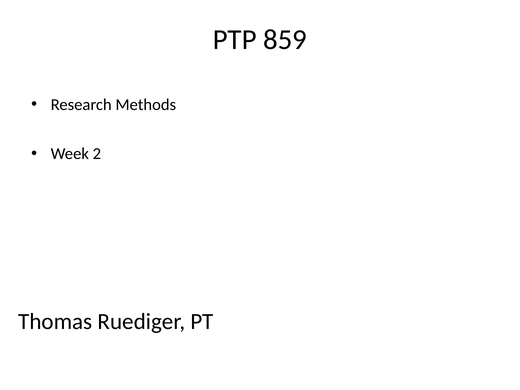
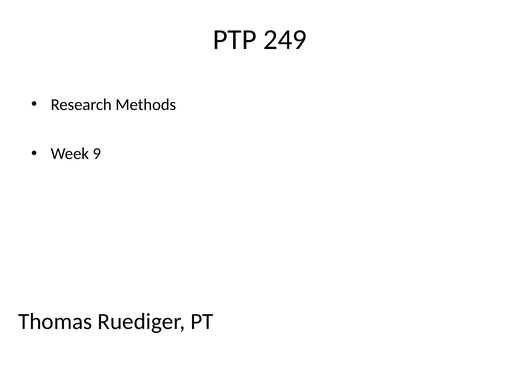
859: 859 -> 249 (285, 40)
2: 2 -> 9 (97, 154)
